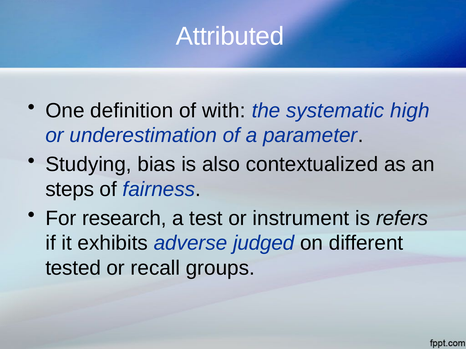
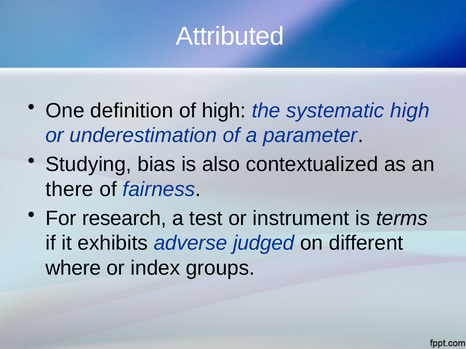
of with: with -> high (224, 111)
steps: steps -> there (69, 190)
refers: refers -> terms (402, 219)
tested: tested -> where (73, 268)
recall: recall -> index (155, 268)
